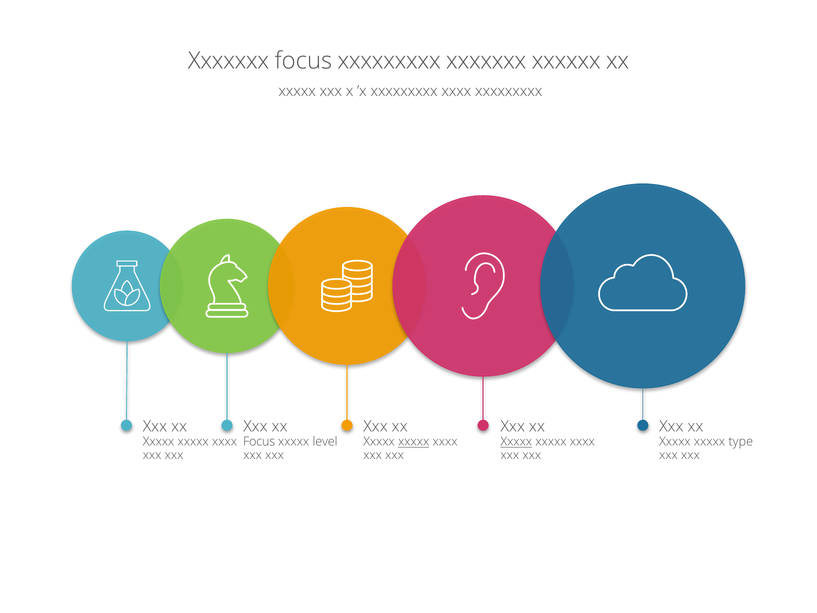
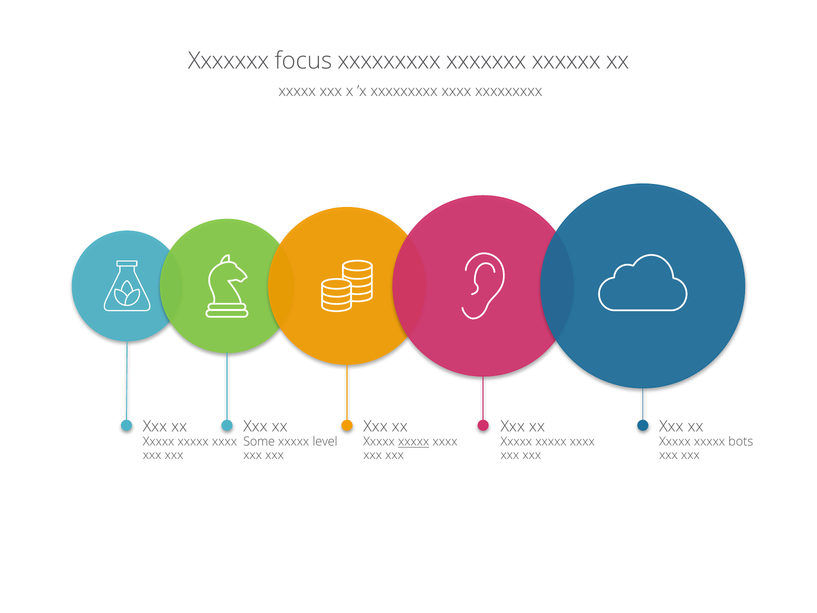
Focus: Focus -> Some (259, 442)
Xxxxx underline: present -> none (516, 442)
type: type -> bots (741, 442)
